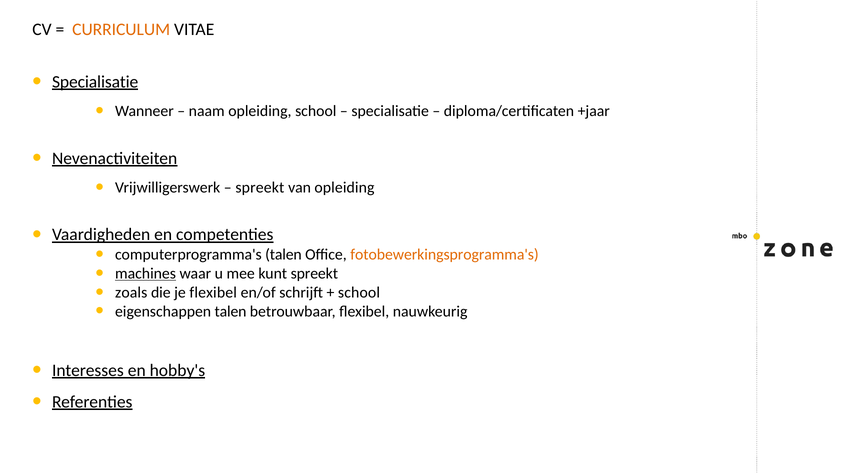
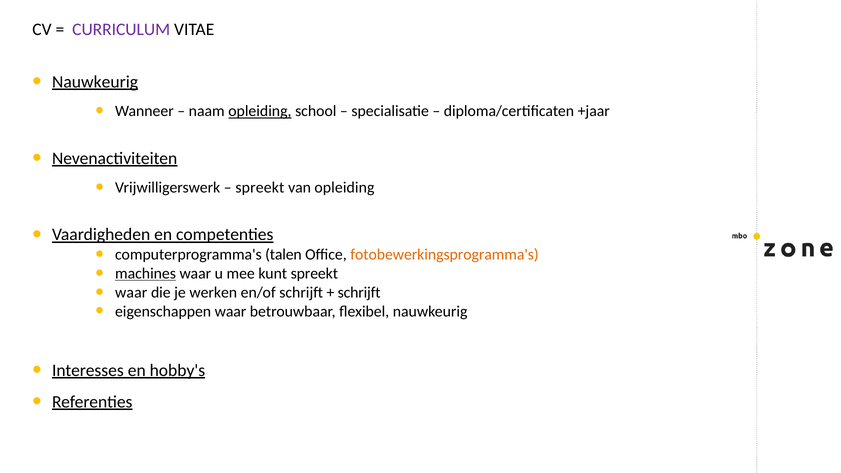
CURRICULUM colour: orange -> purple (121, 29)
Specialisatie: Specialisatie -> Nauwkeurig (95, 82)
opleiding underline: none -> present (260, 111)
zoals: zoals -> waar (131, 292)
je flexibel: flexibel -> werken (213, 292)
school: school -> schrijft (359, 292)
eigenschappen talen: talen -> waar (231, 311)
